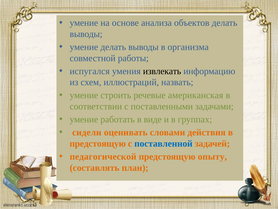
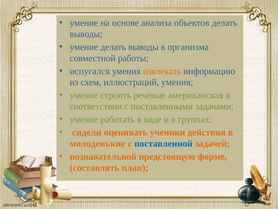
извлекать colour: black -> orange (162, 71)
иллюстраций назвать: назвать -> умения (177, 82)
словами: словами -> ученики (168, 132)
предстоящую: предстоящую -> молоденькие (98, 143)
педагогической: педагогической -> познавательной (103, 156)
опыту: опыту -> форме (212, 156)
